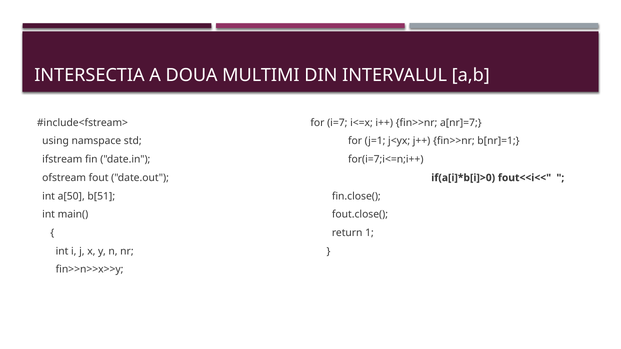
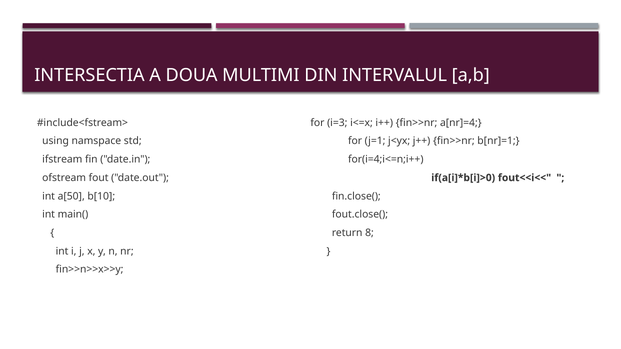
i=7: i=7 -> i=3 (337, 123)
a[nr]=7: a[nr]=7 -> a[nr]=4 (461, 123)
for(i=7;i<=n;i++: for(i=7;i<=n;i++ -> for(i=4;i<=n;i++ (386, 160)
b[51: b[51 -> b[10 (101, 196)
1: 1 -> 8 (370, 233)
